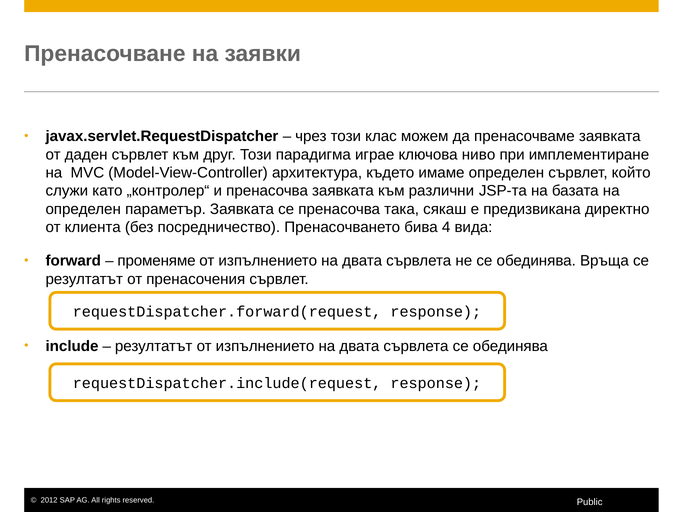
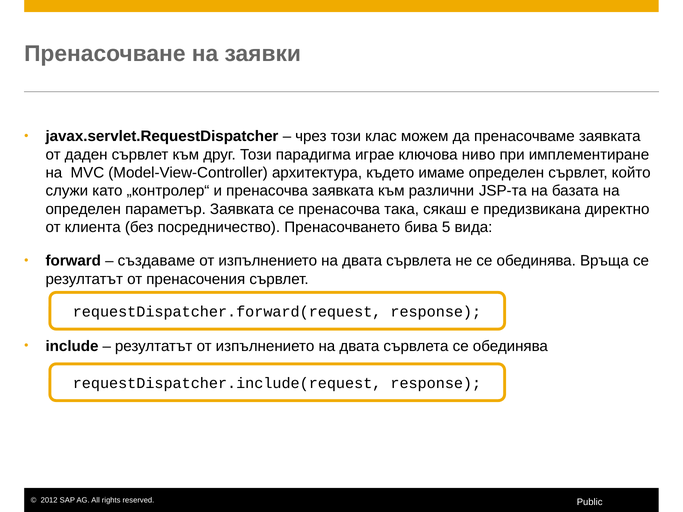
4: 4 -> 5 (446, 227)
променяме: променяме -> създаваме (156, 261)
